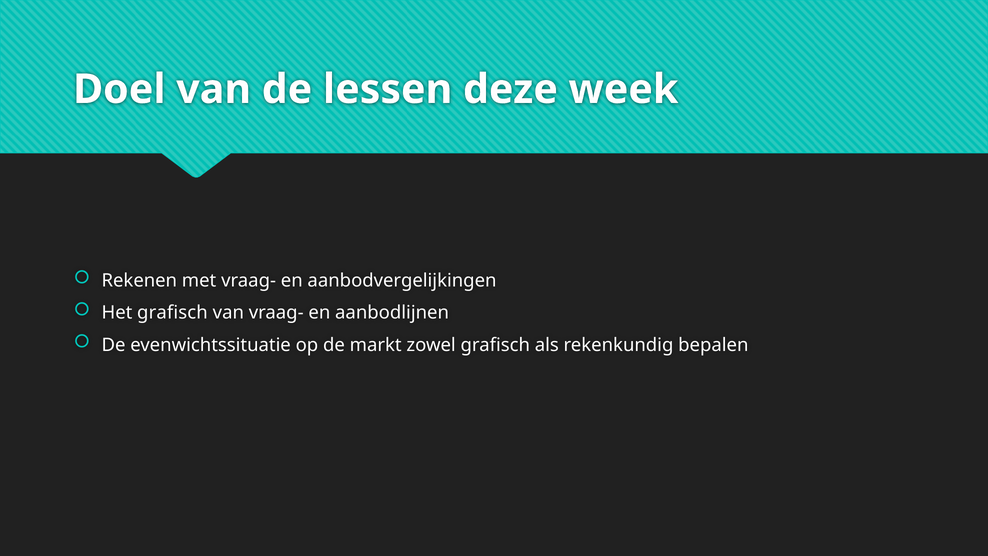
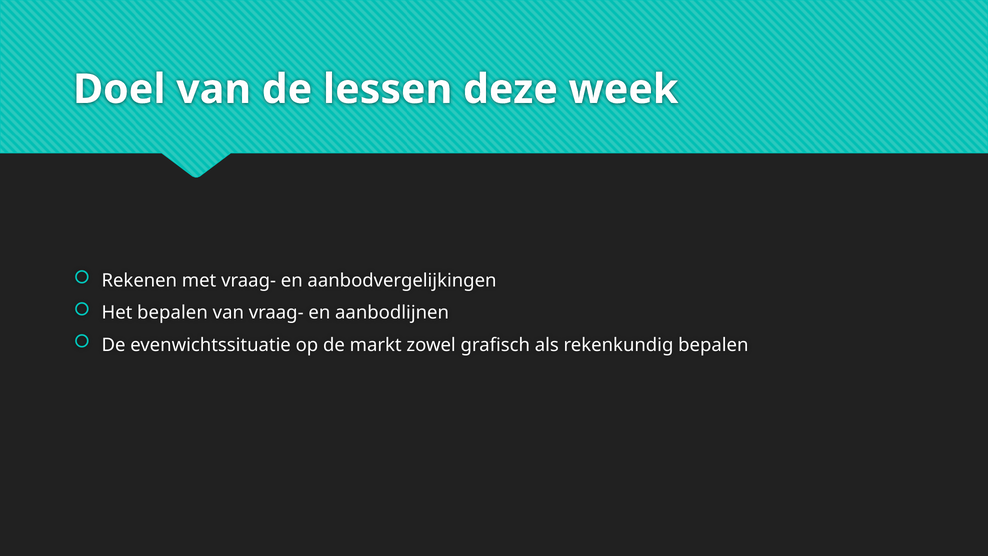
Het grafisch: grafisch -> bepalen (172, 313)
